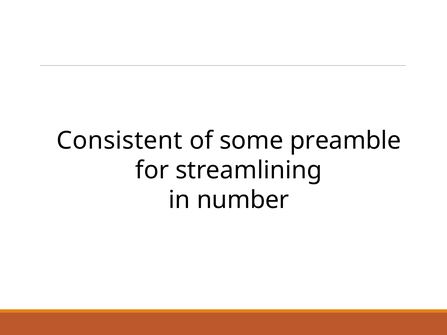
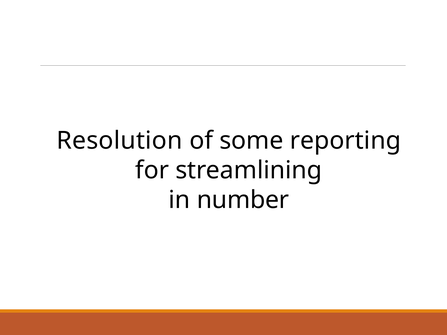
Consistent: Consistent -> Resolution (120, 141)
preamble: preamble -> reporting (345, 141)
